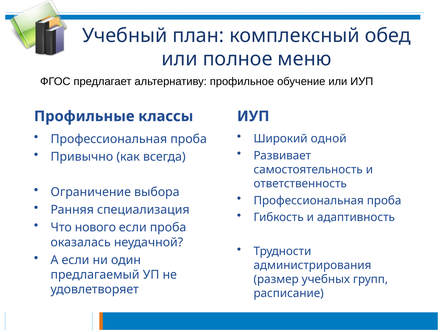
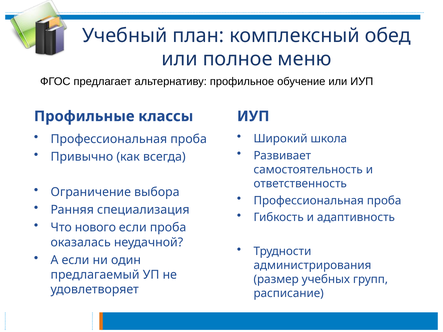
одной: одной -> школа (329, 139)
